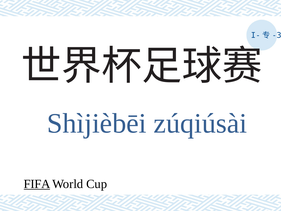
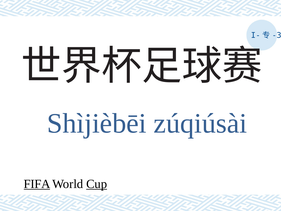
Cup underline: none -> present (97, 184)
